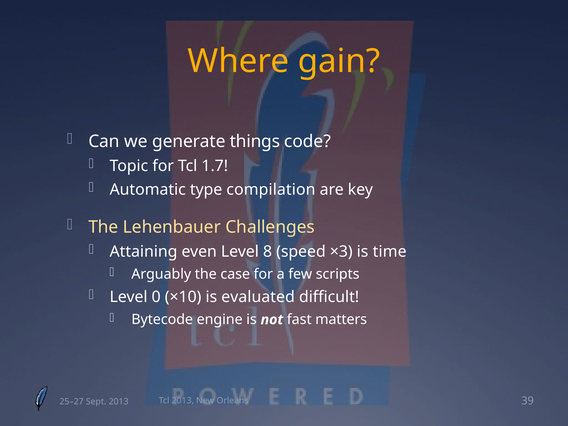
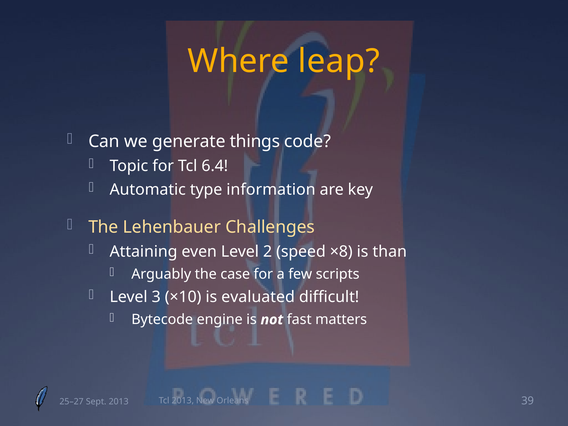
gain: gain -> leap (339, 61)
1.7: 1.7 -> 6.4 (215, 166)
compilation: compilation -> information (271, 190)
8: 8 -> 2 (268, 252)
×3: ×3 -> ×8 (341, 252)
time: time -> than (390, 252)
0: 0 -> 3 (156, 297)
